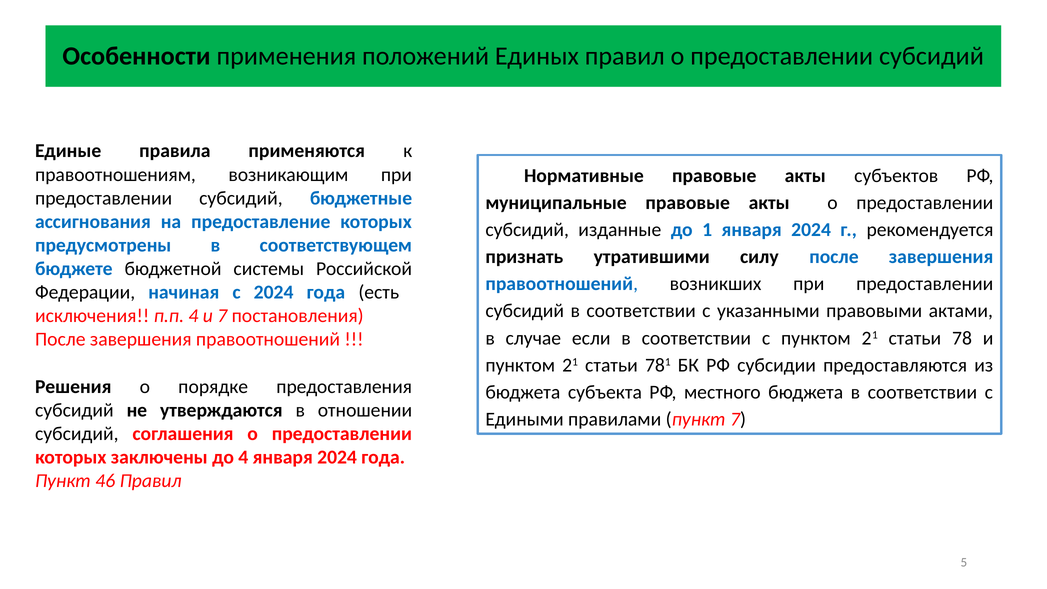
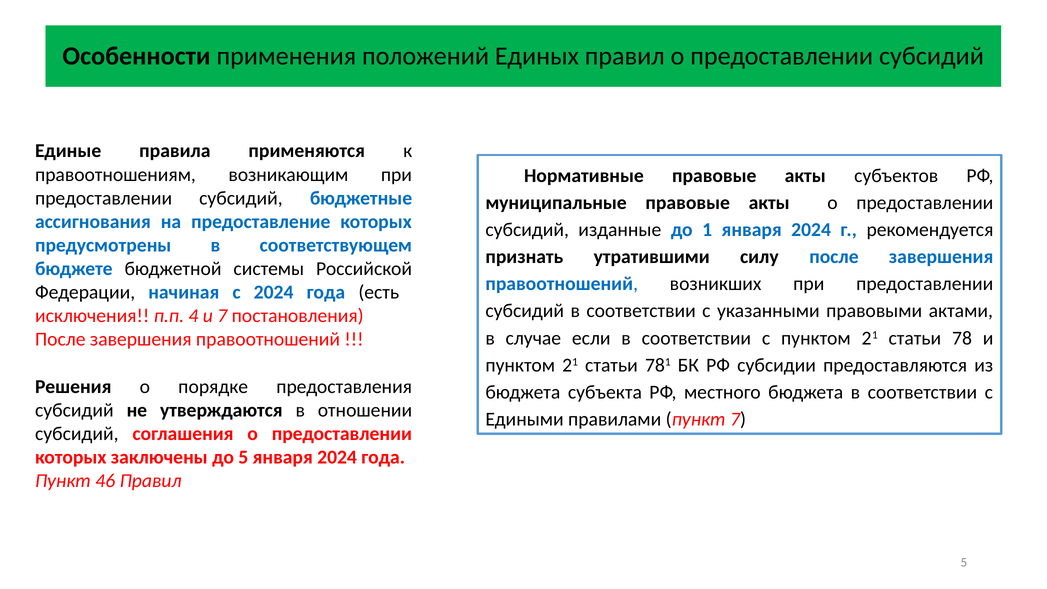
до 4: 4 -> 5 (243, 457)
